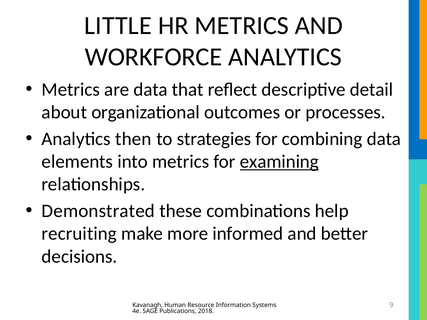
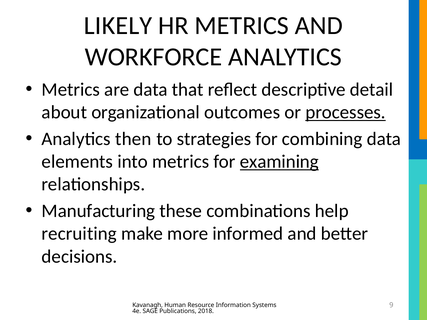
LITTLE: LITTLE -> LIKELY (118, 26)
processes underline: none -> present (346, 112)
Demonstrated: Demonstrated -> Manufacturing (98, 211)
